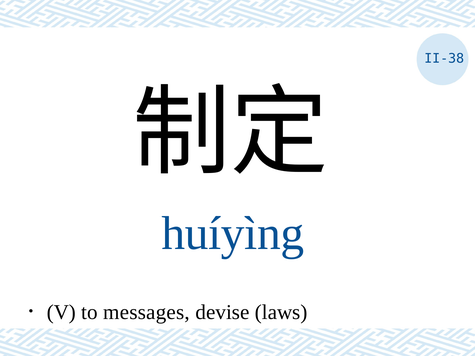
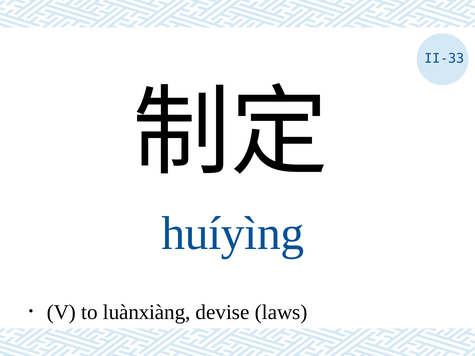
II-38: II-38 -> II-33 (444, 59)
messages: messages -> luànxiàng (147, 313)
